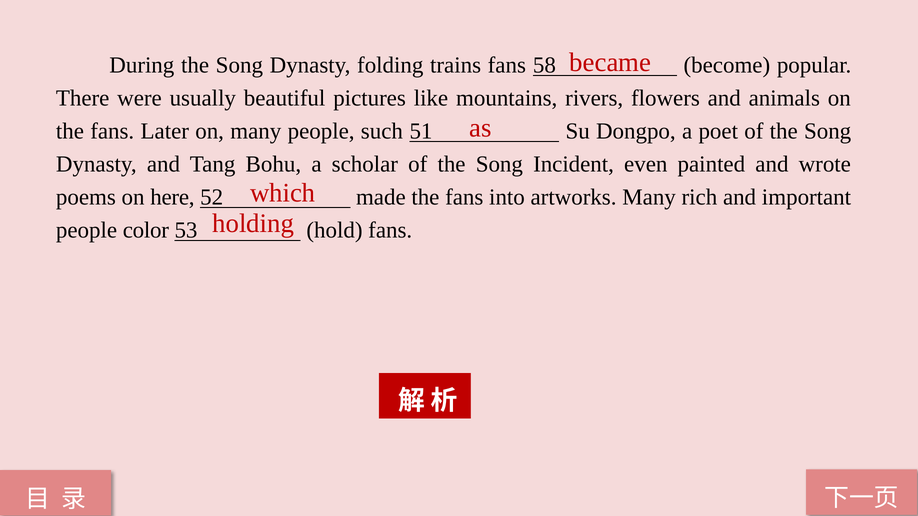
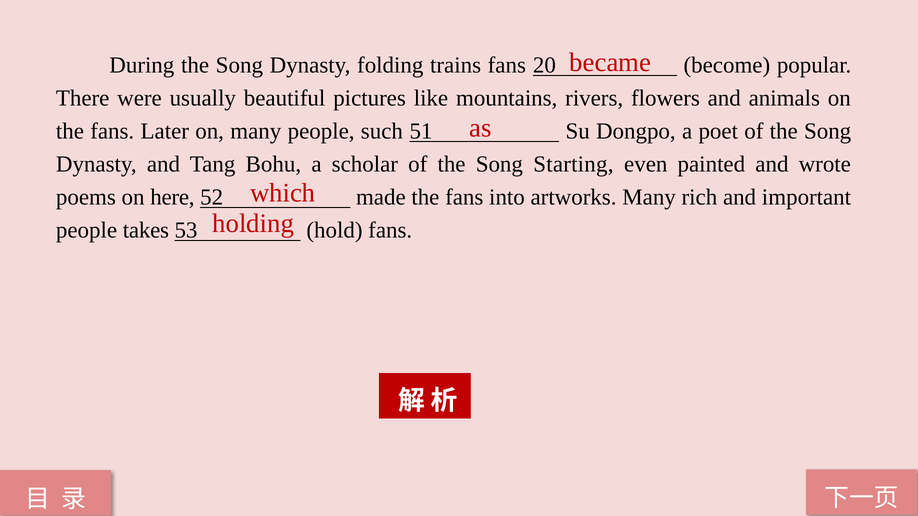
58: 58 -> 20 (544, 65)
Incident: Incident -> Starting (573, 164)
color: color -> takes (146, 231)
